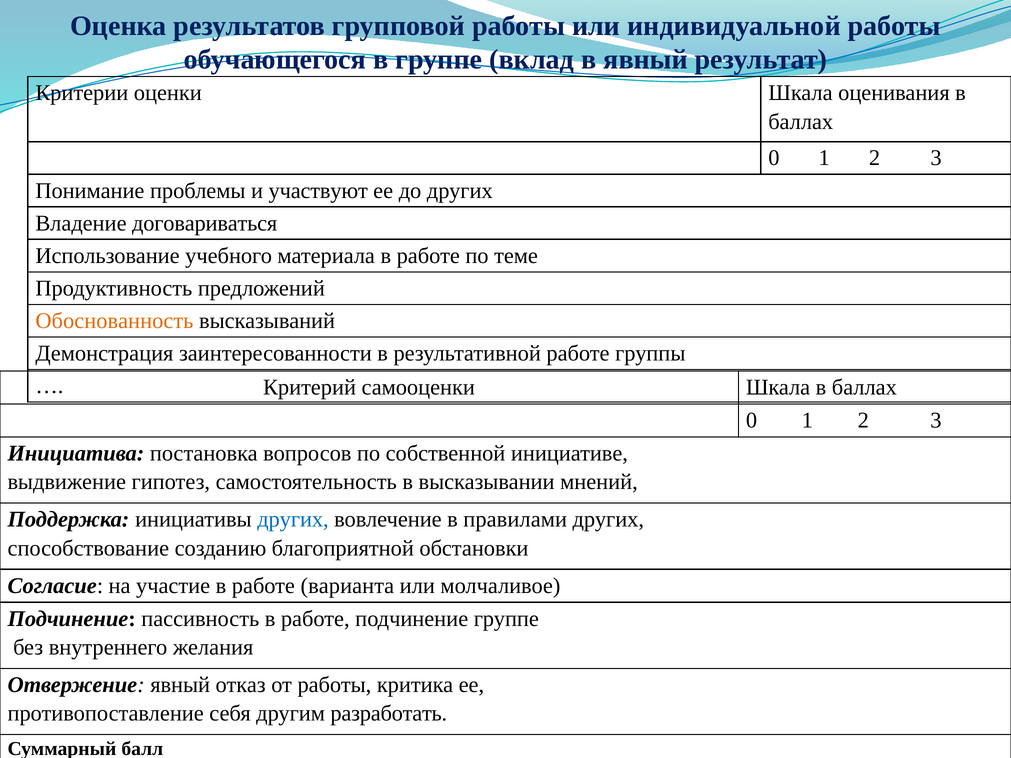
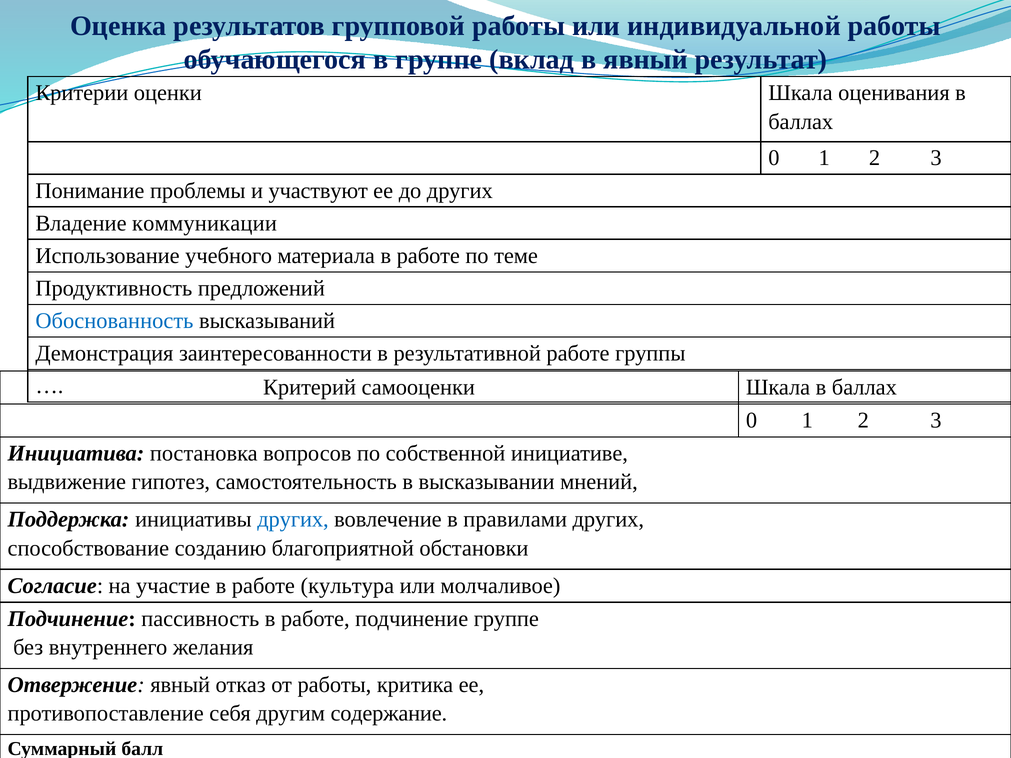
договариваться: договариваться -> коммуникации (205, 223)
Обоснованность colour: orange -> blue (114, 321)
варианта: варианта -> культура (347, 586)
разработать: разработать -> содержание (389, 714)
